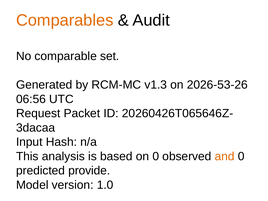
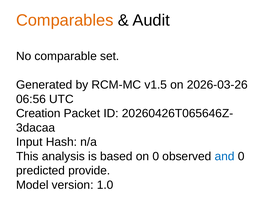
v1.3: v1.3 -> v1.5 (156, 85)
2026-53-26: 2026-53-26 -> 2026-03-26 (217, 85)
Request: Request -> Creation (38, 113)
and colour: orange -> blue (225, 156)
